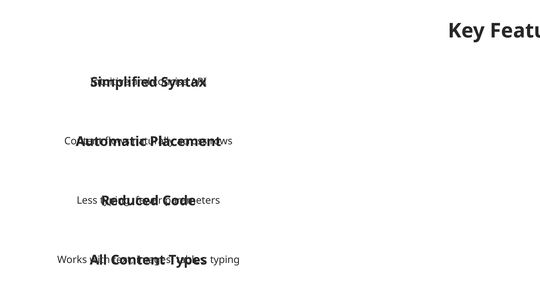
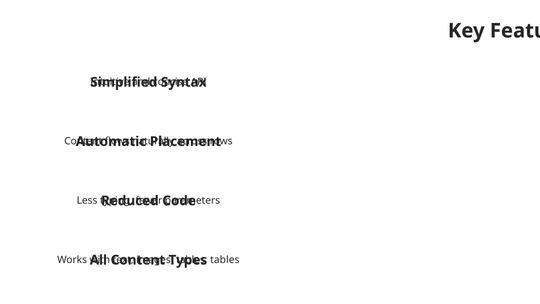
typing: typing -> tables (225, 260)
